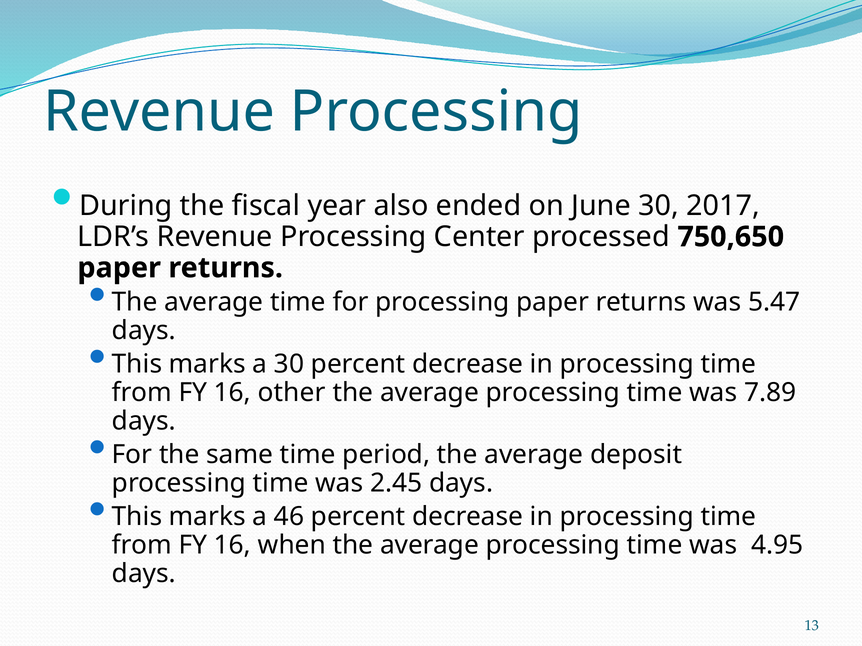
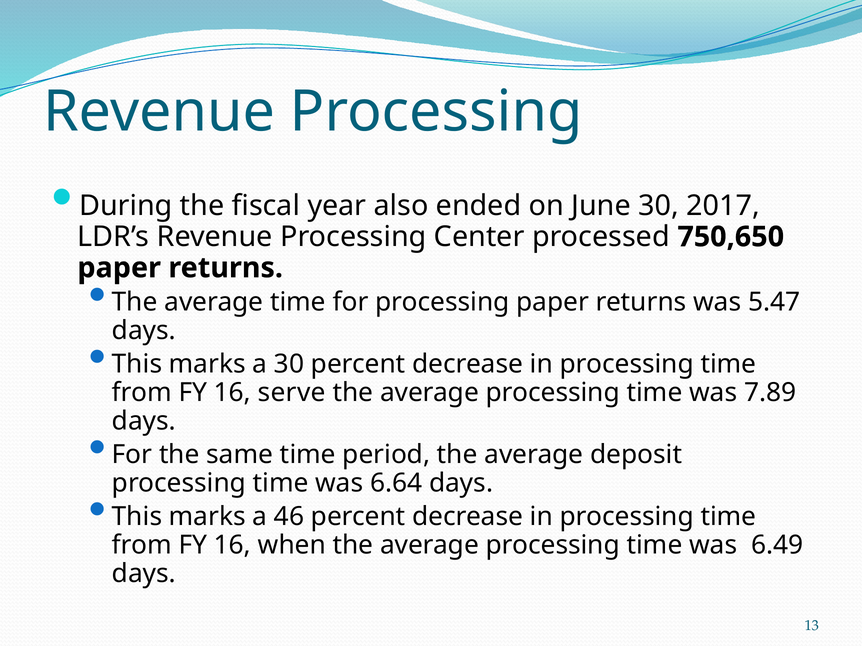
other: other -> serve (292, 393)
2.45: 2.45 -> 6.64 (396, 483)
4.95: 4.95 -> 6.49 (777, 546)
